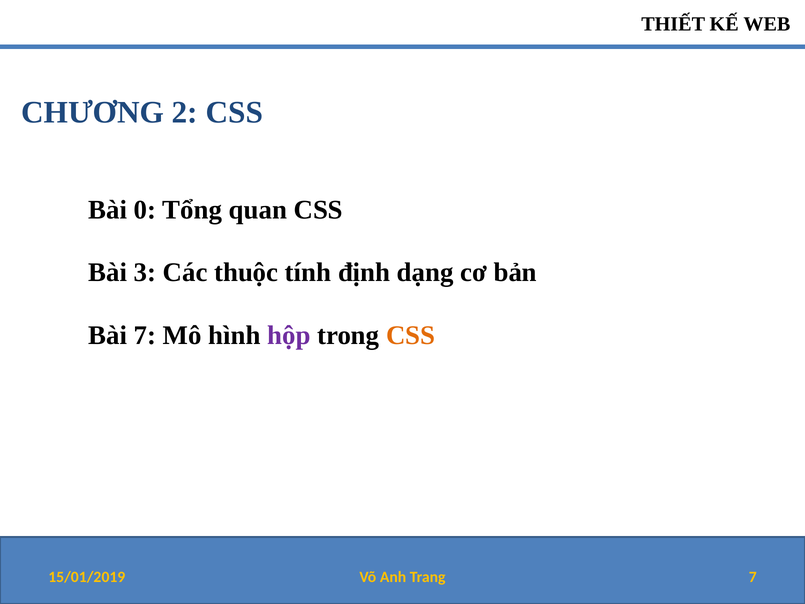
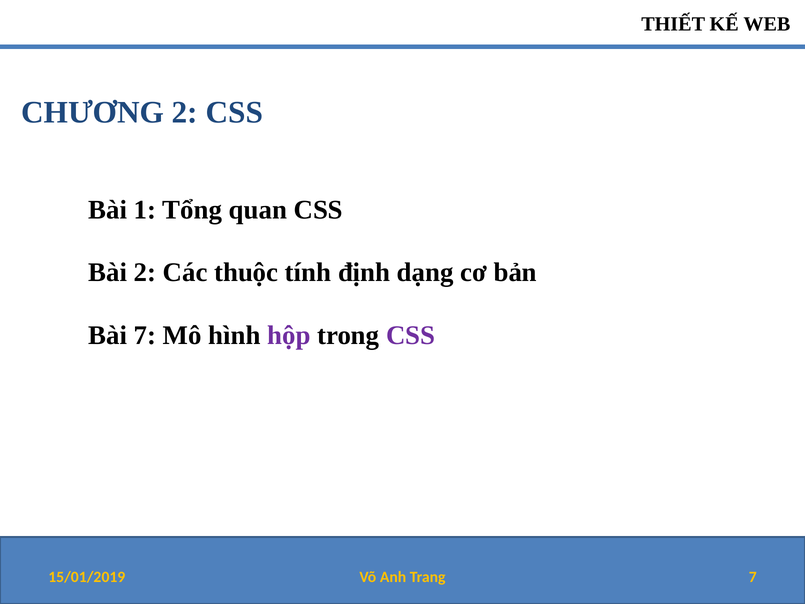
0: 0 -> 1 (145, 210)
Bài 3: 3 -> 2 (145, 272)
CSS colour: orange -> purple (411, 335)
